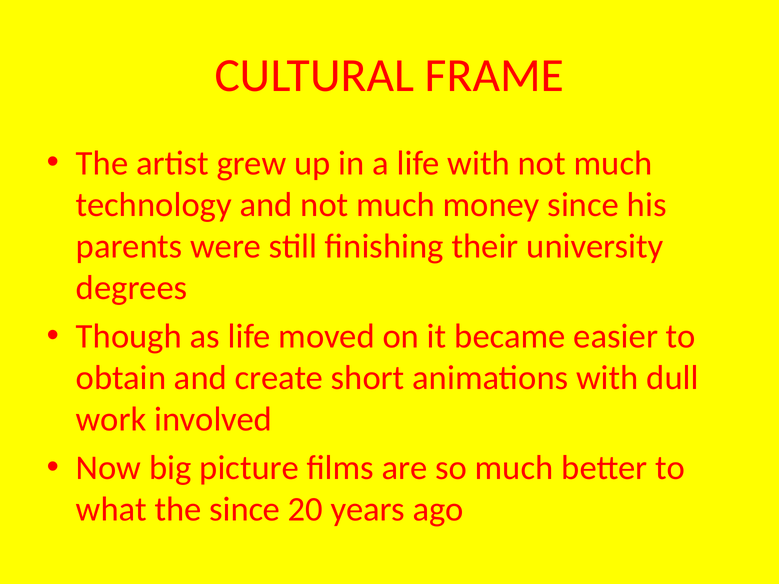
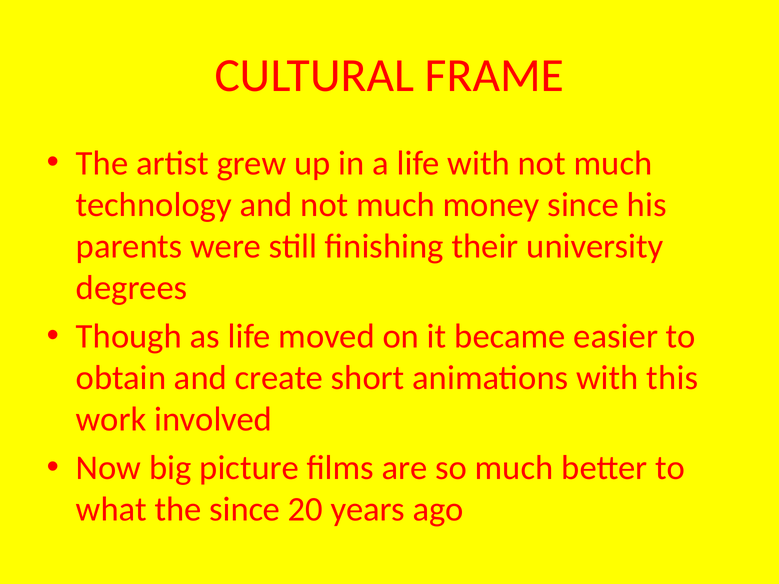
dull: dull -> this (672, 378)
